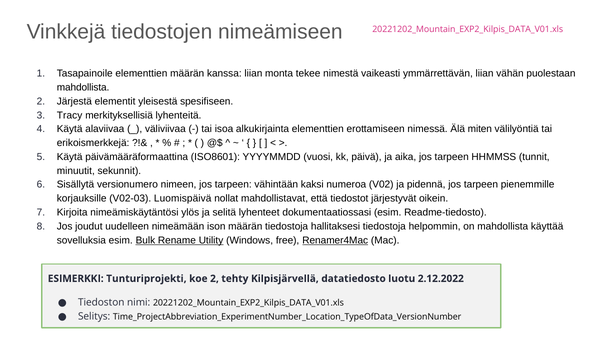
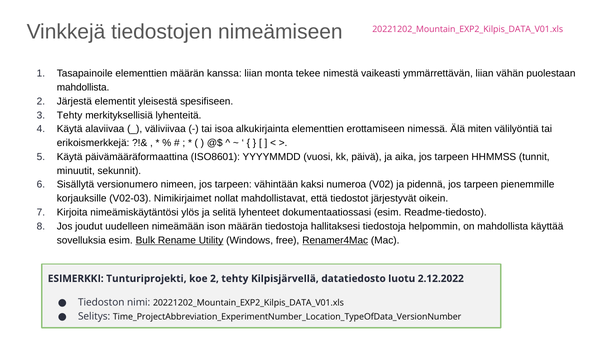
Tracy: Tracy -> Tehty (70, 115)
Luomispäivä: Luomispäivä -> Nimikirjaimet (183, 198)
